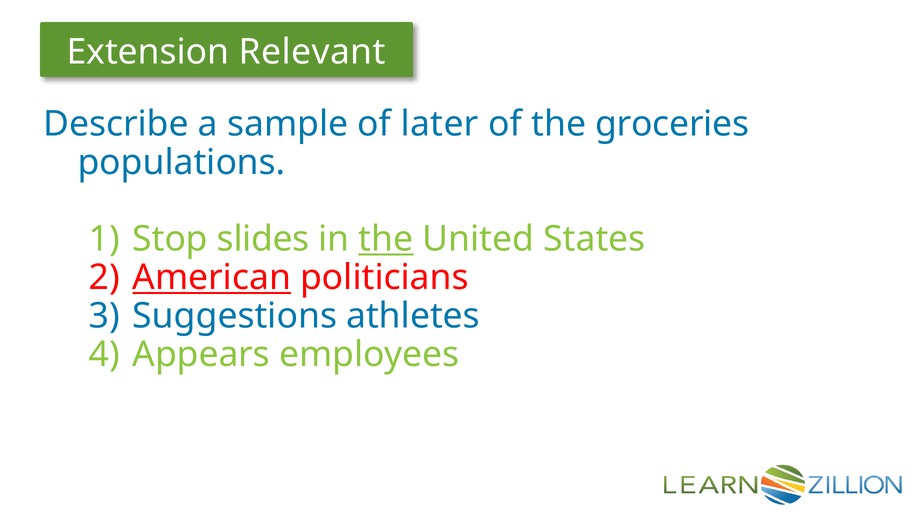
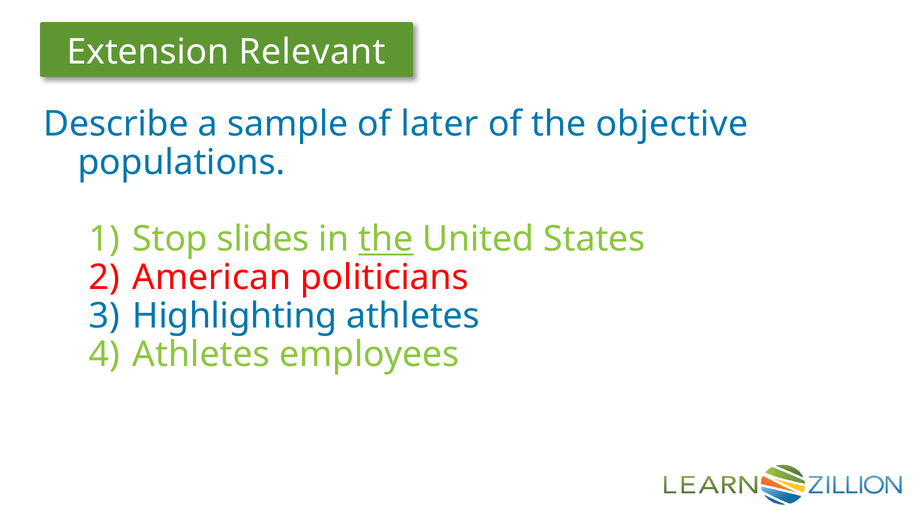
groceries: groceries -> objective (672, 124)
American underline: present -> none (212, 278)
Suggestions: Suggestions -> Highlighting (235, 316)
Appears: Appears -> Athletes (201, 354)
